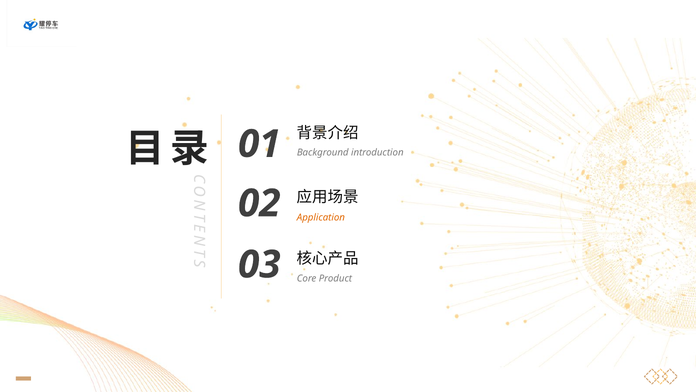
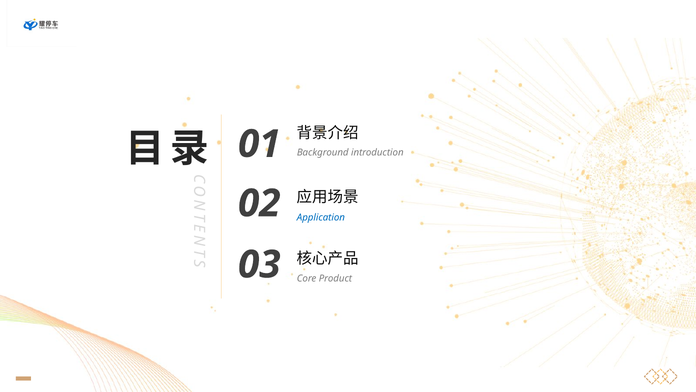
Application colour: orange -> blue (321, 217)
